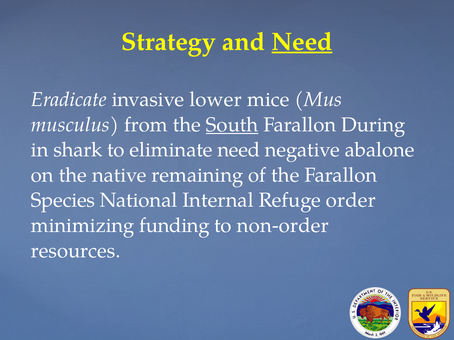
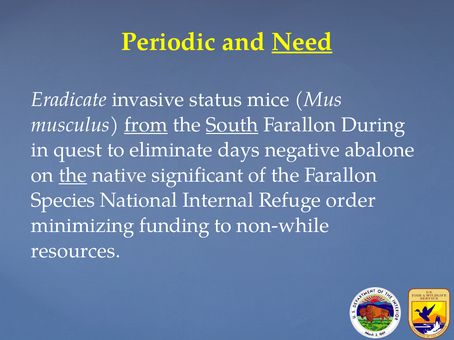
Strategy: Strategy -> Periodic (169, 42)
lower: lower -> status (216, 100)
from underline: none -> present (146, 125)
shark: shark -> quest (78, 150)
eliminate need: need -> days (239, 150)
the underline: none -> present (73, 175)
remaining: remaining -> significant (198, 175)
non-order: non-order -> non-while (283, 226)
